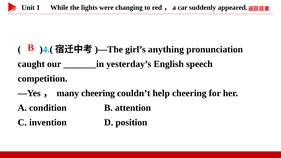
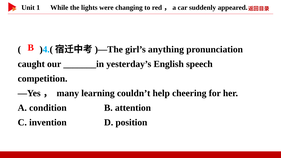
many cheering: cheering -> learning (98, 93)
